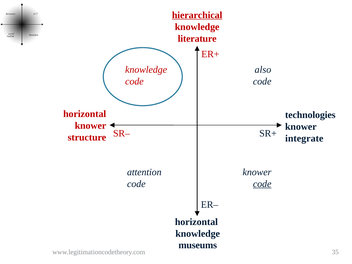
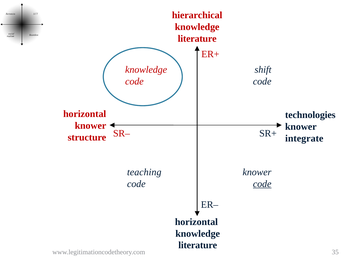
hierarchical underline: present -> none (197, 15)
also: also -> shift (263, 70)
attention: attention -> teaching (144, 172)
museums: museums -> literature (198, 245)
